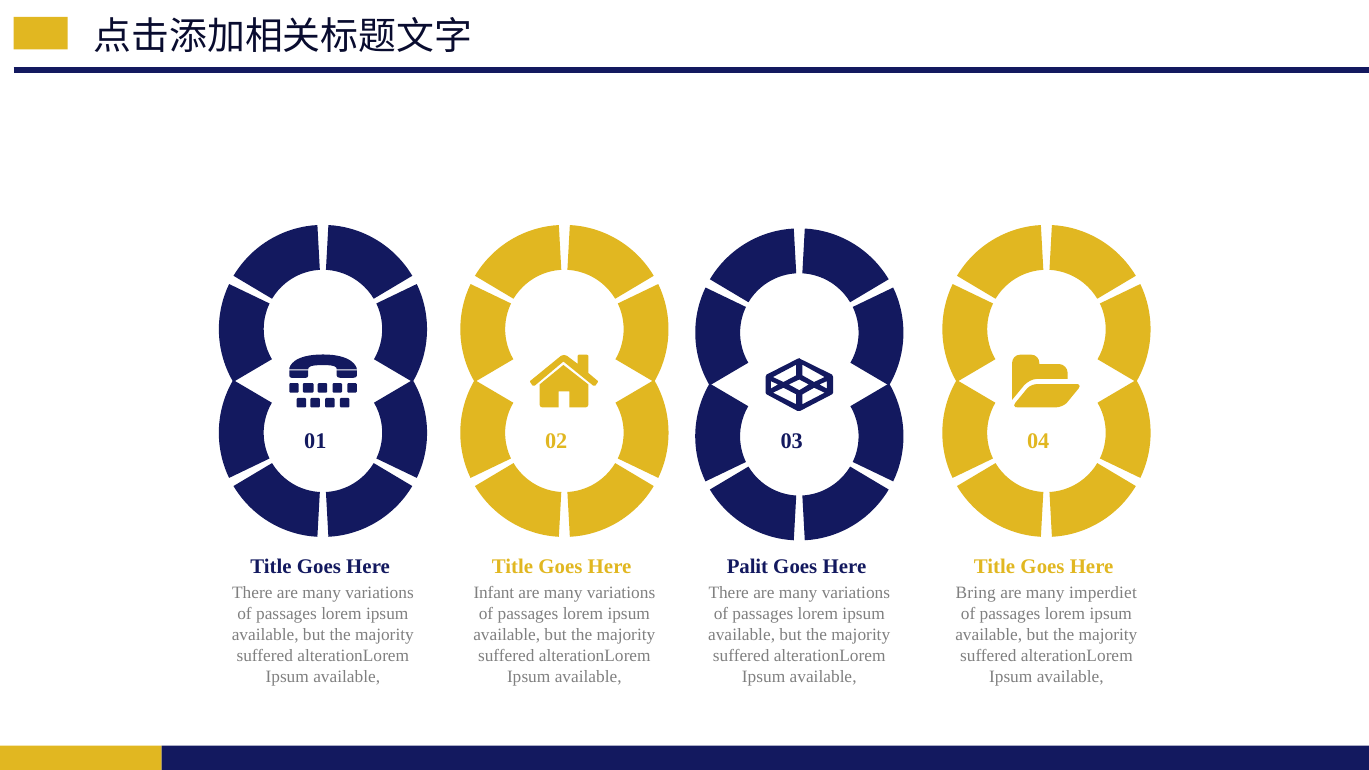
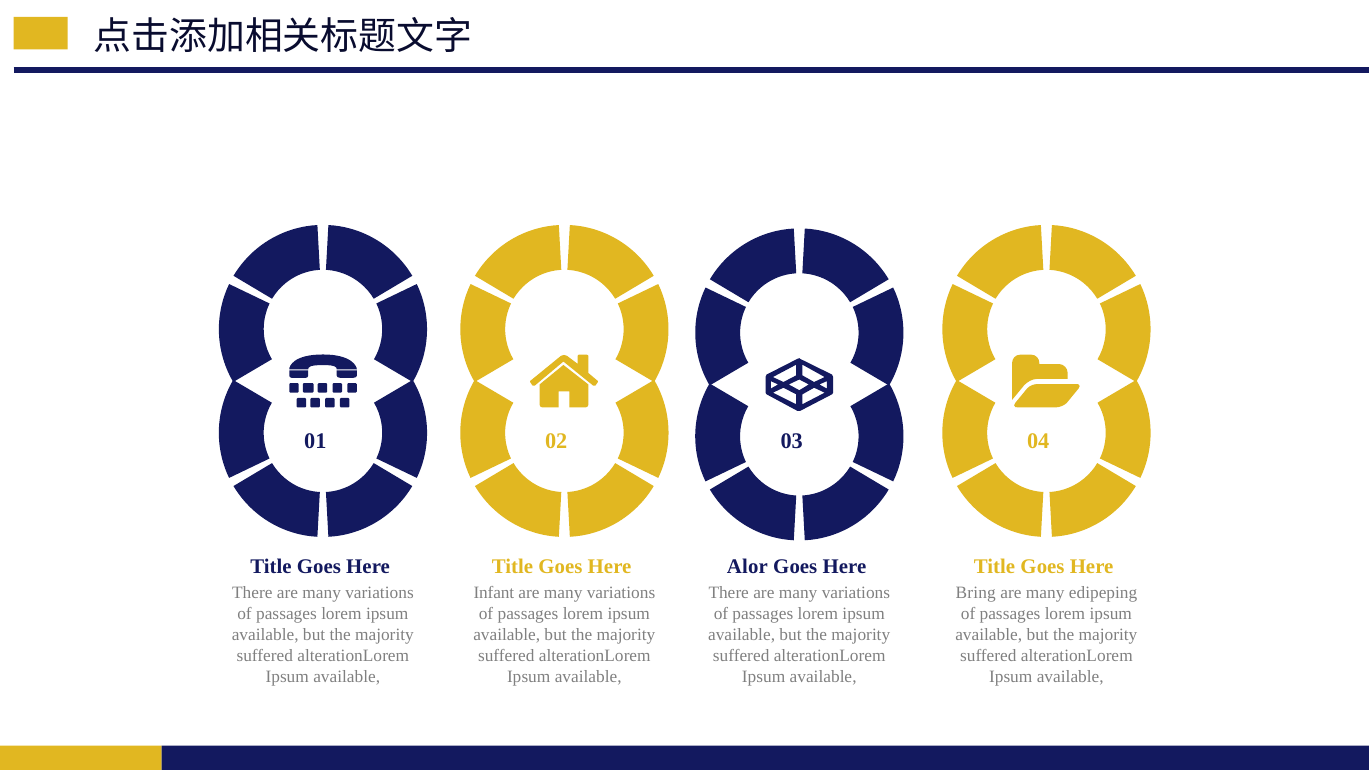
Palit: Palit -> Alor (747, 567)
imperdiet: imperdiet -> edipeping (1103, 593)
